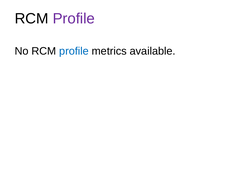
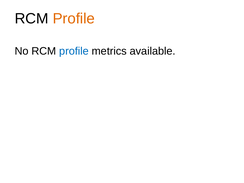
Profile colour: purple -> orange (74, 19)
